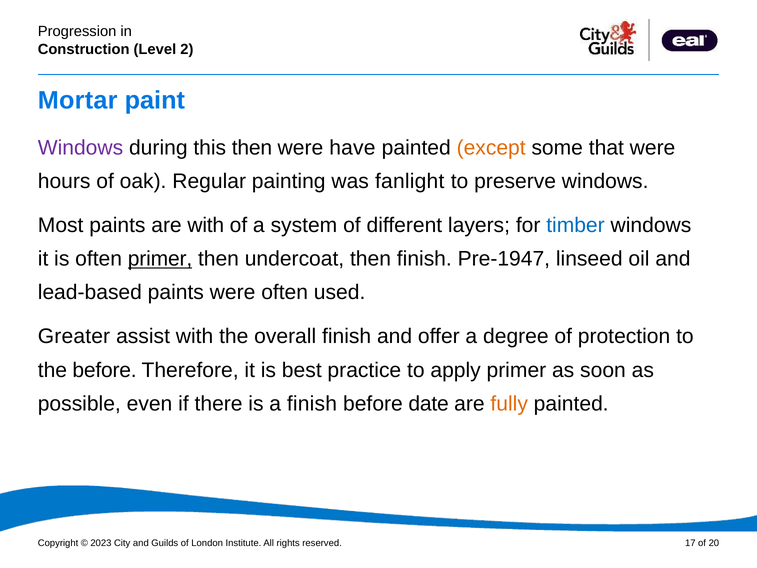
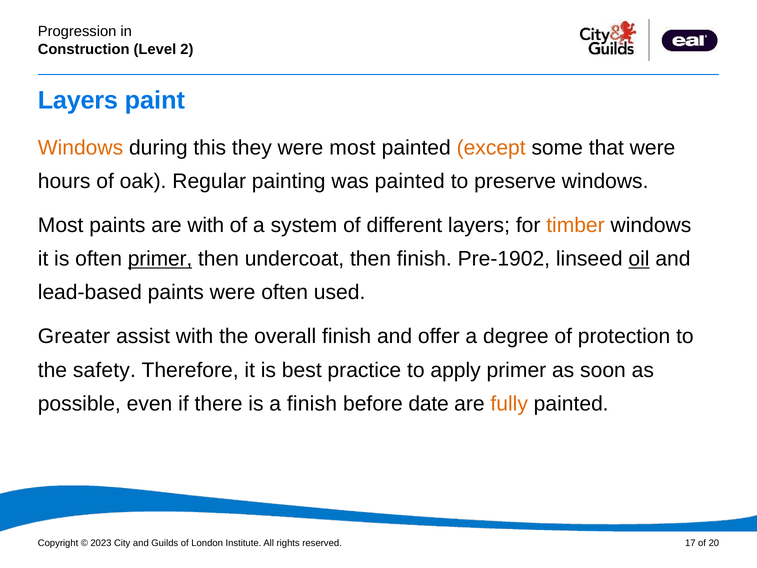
Mortar: Mortar -> Layers (78, 100)
Windows colour: purple -> orange (81, 148)
this then: then -> they (252, 148)
were have: have -> most (352, 148)
was fanlight: fanlight -> painted (410, 181)
timber colour: blue -> orange (575, 225)
Pre-1947: Pre-1947 -> Pre-1902 (504, 259)
oil underline: none -> present (639, 259)
the before: before -> safety (104, 370)
